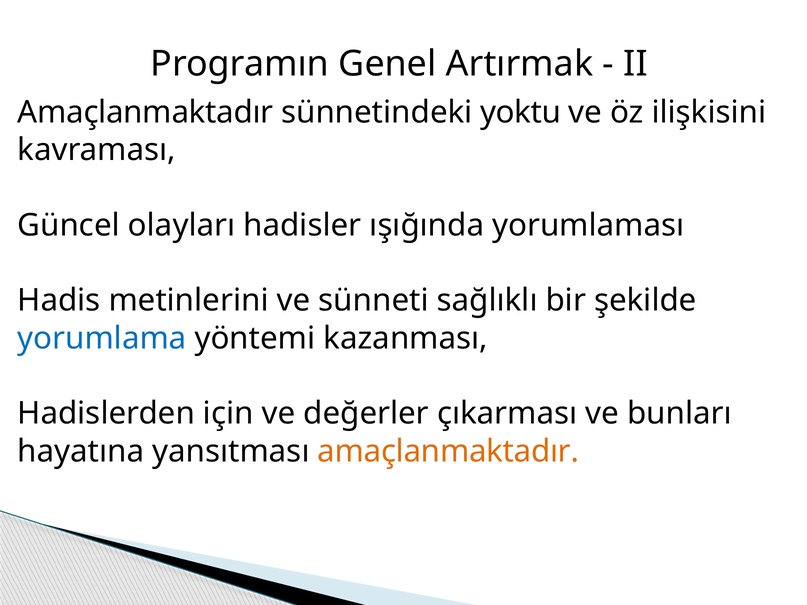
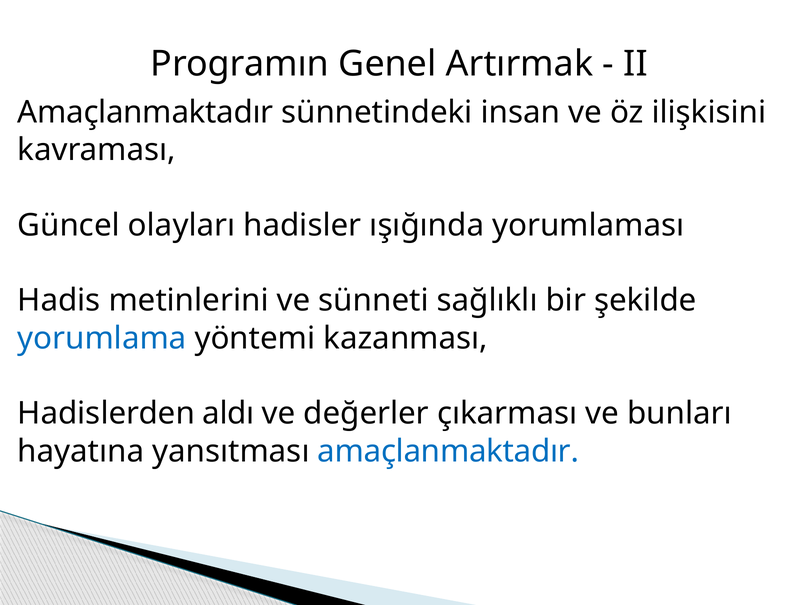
yoktu: yoktu -> insan (520, 112)
için: için -> aldı (228, 414)
amaçlanmaktadır colour: orange -> blue (448, 451)
